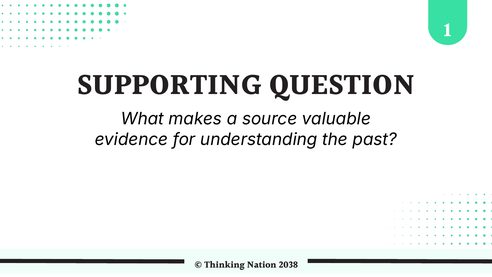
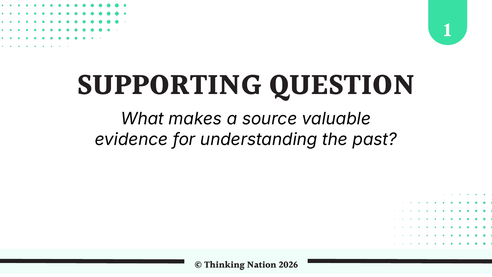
2038: 2038 -> 2026 (288, 265)
